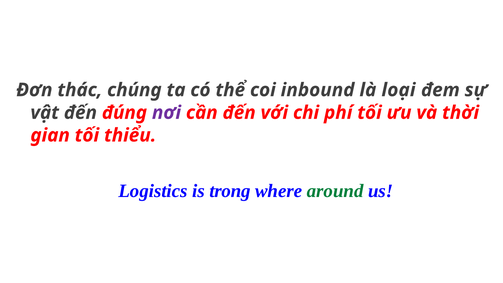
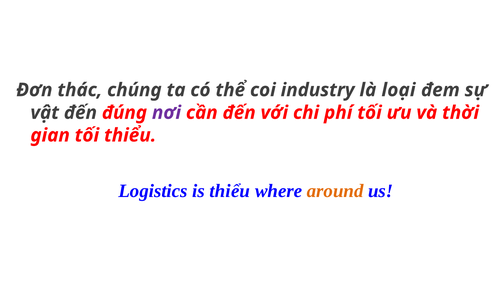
inbound: inbound -> industry (318, 90)
is trong: trong -> thiểu (230, 191)
around colour: green -> orange (335, 191)
